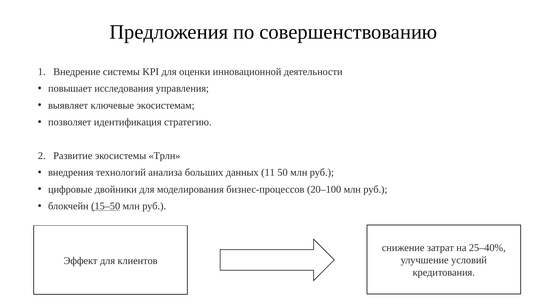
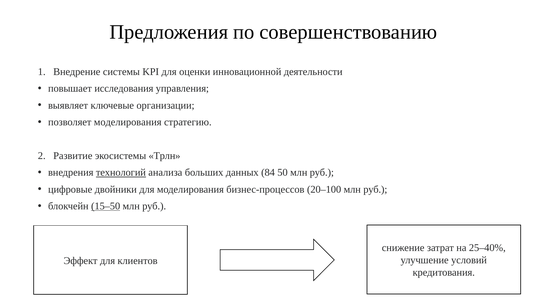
экосистемам: экосистемам -> организации (165, 105)
позволяет идентификация: идентификация -> моделирования (128, 122)
технологий underline: none -> present (121, 172)
11: 11 -> 84 (268, 172)
